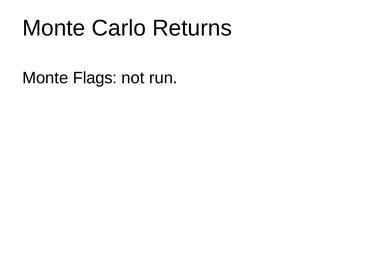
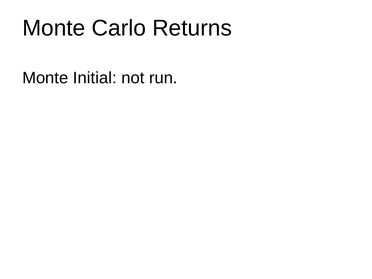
Flags: Flags -> Initial (95, 78)
